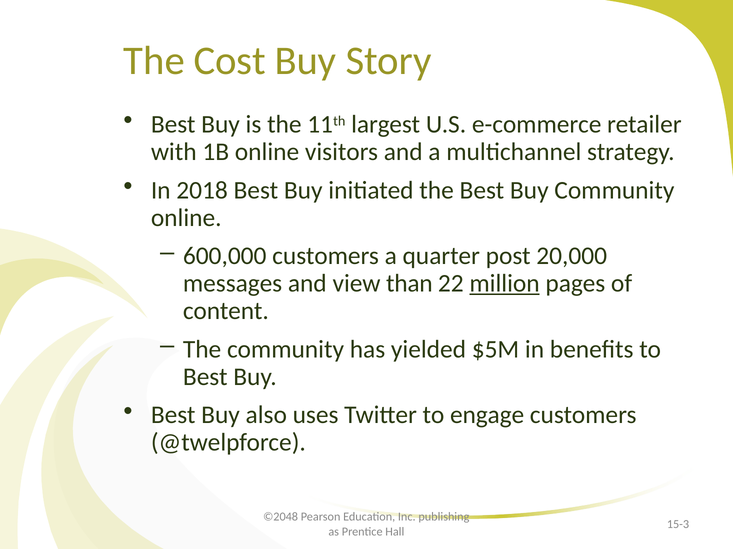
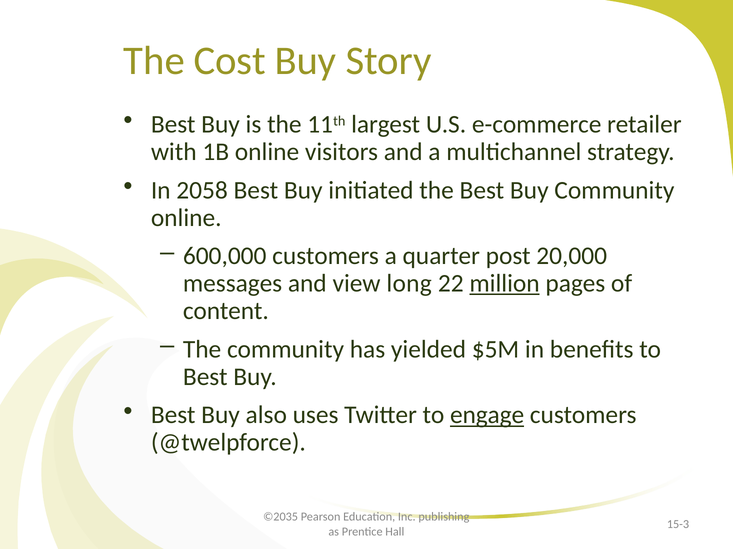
2018: 2018 -> 2058 (202, 190)
than: than -> long (409, 284)
engage underline: none -> present (487, 416)
©2048: ©2048 -> ©2035 (281, 518)
